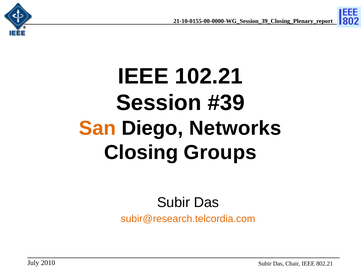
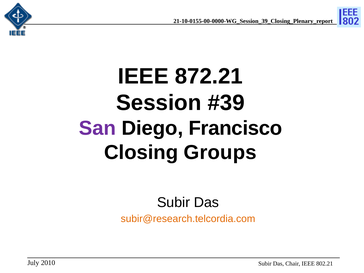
102.21: 102.21 -> 872.21 (209, 76)
San colour: orange -> purple (97, 128)
Networks: Networks -> Francisco (235, 128)
